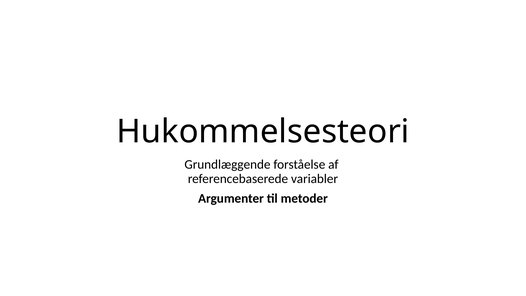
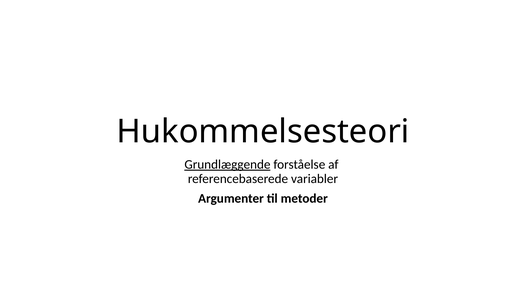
Grundlæggende underline: none -> present (227, 164)
